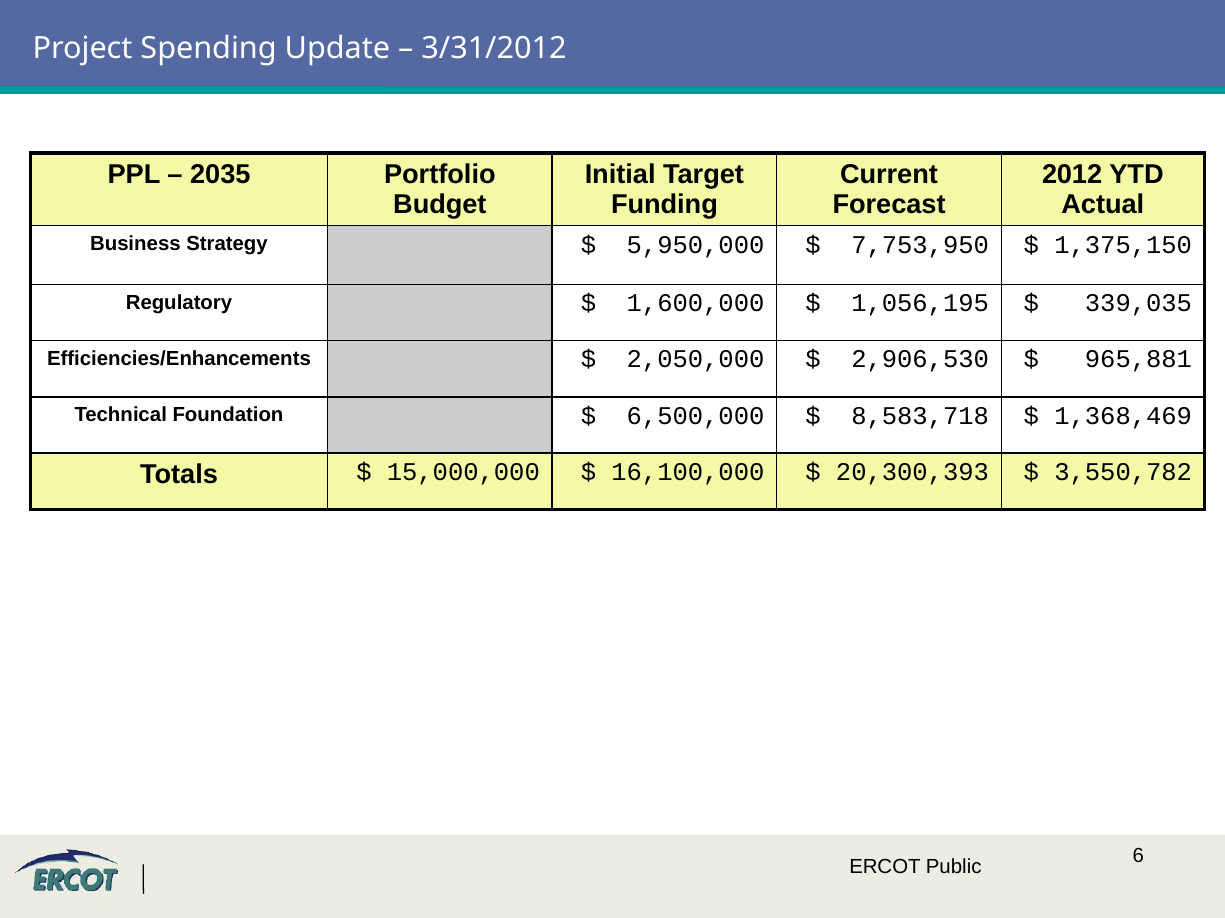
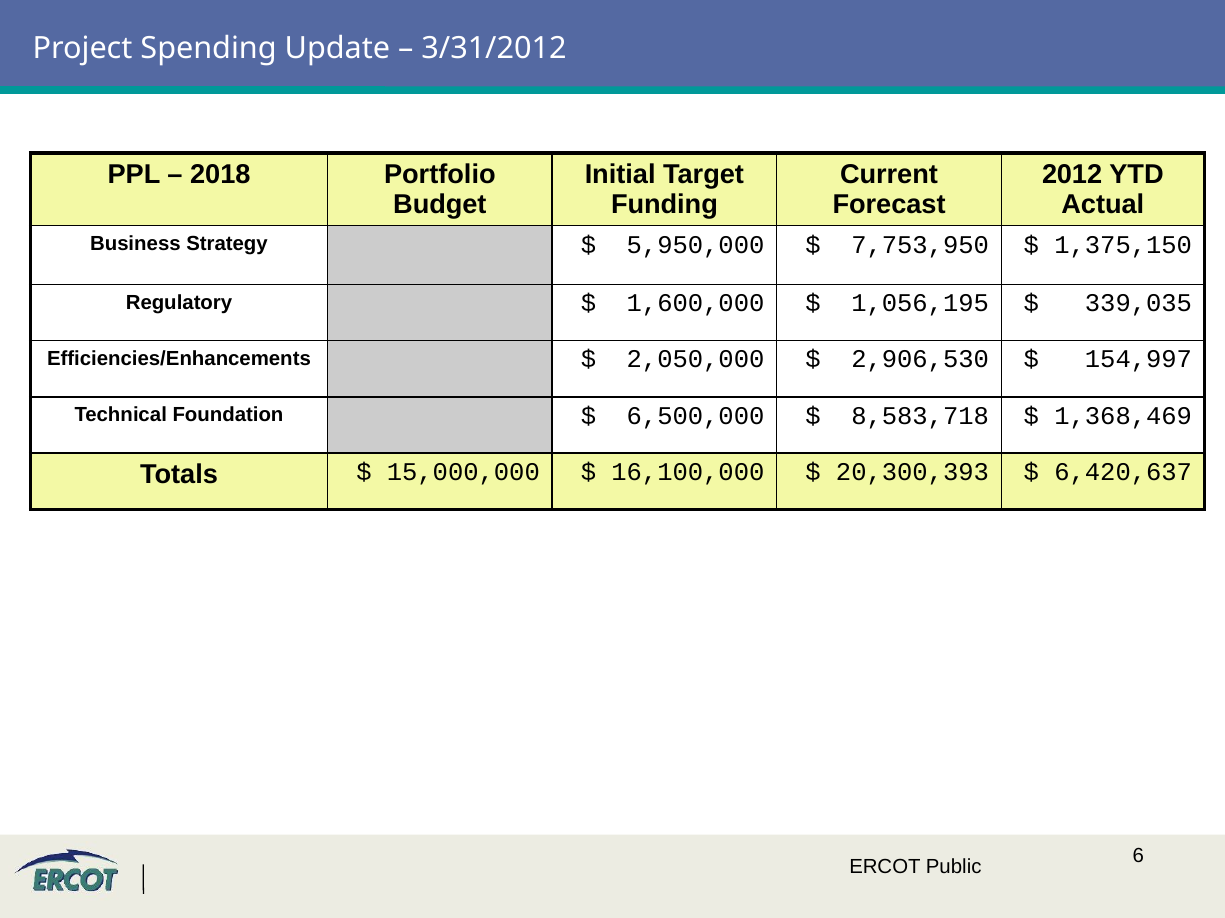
2035: 2035 -> 2018 (220, 175)
965,881: 965,881 -> 154,997 (1138, 360)
3,550,782: 3,550,782 -> 6,420,637 (1123, 473)
